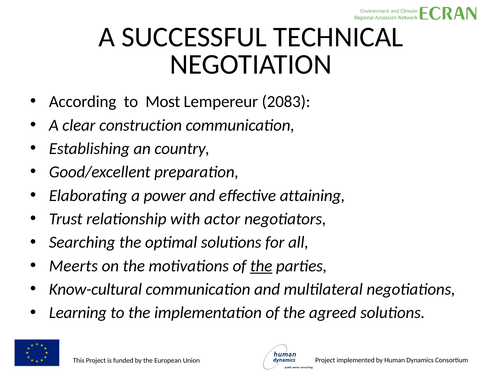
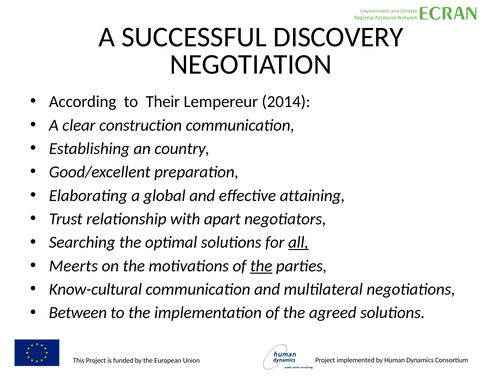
TECHNICAL: TECHNICAL -> DISCOVERY (338, 37)
Most: Most -> Their (163, 102)
2083: 2083 -> 2014 (286, 102)
power: power -> global (165, 195)
actor: actor -> apart (222, 219)
all underline: none -> present (298, 242)
Learning: Learning -> Between (78, 312)
